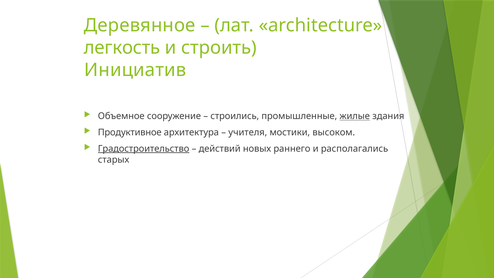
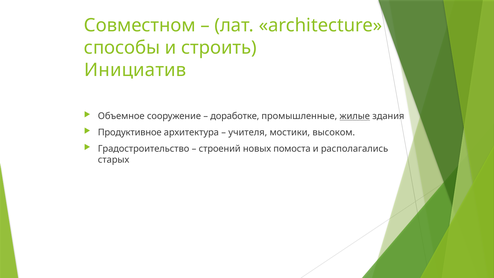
Деревянное: Деревянное -> Совместном (140, 25)
легкость: легкость -> способы (122, 48)
строились: строились -> доработке (235, 116)
Градостроительство underline: present -> none (144, 149)
действий: действий -> строений (220, 149)
раннего: раннего -> помоста (292, 149)
